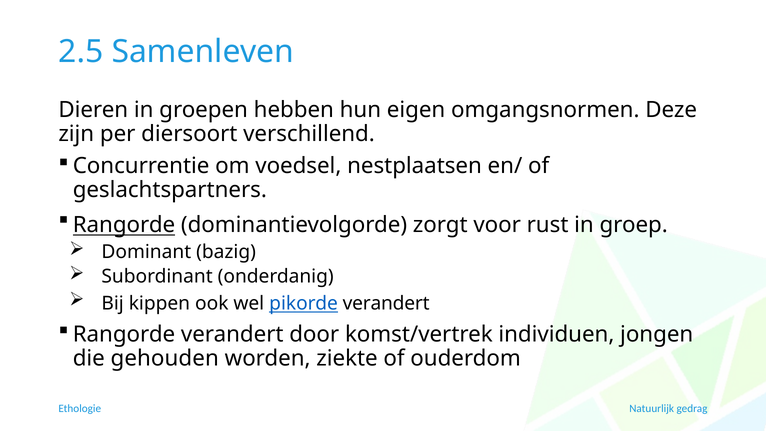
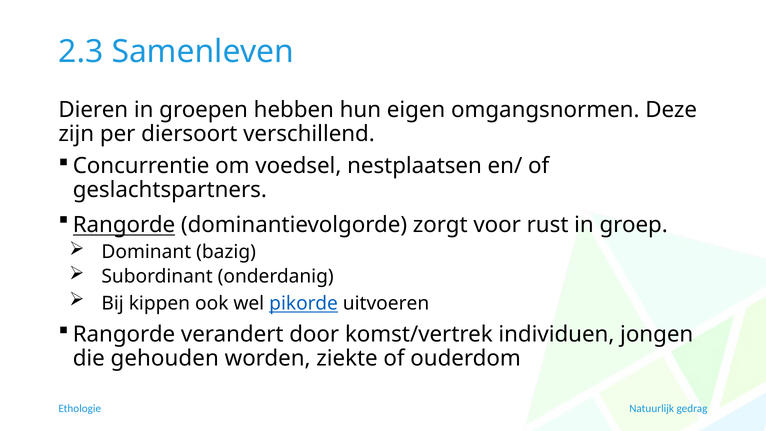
2.5: 2.5 -> 2.3 (81, 52)
pikorde verandert: verandert -> uitvoeren (386, 303)
